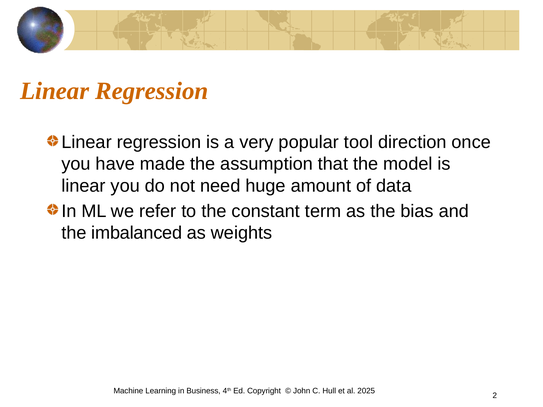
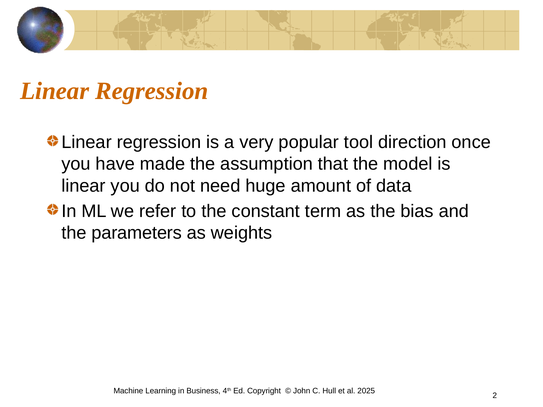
imbalanced: imbalanced -> parameters (137, 233)
